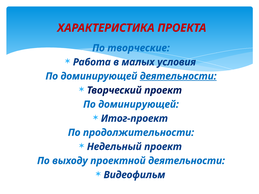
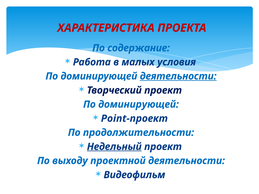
творческие: творческие -> содержание (139, 48)
Итог-проект: Итог-проект -> Point-проект (134, 119)
Недельный underline: none -> present (114, 147)
